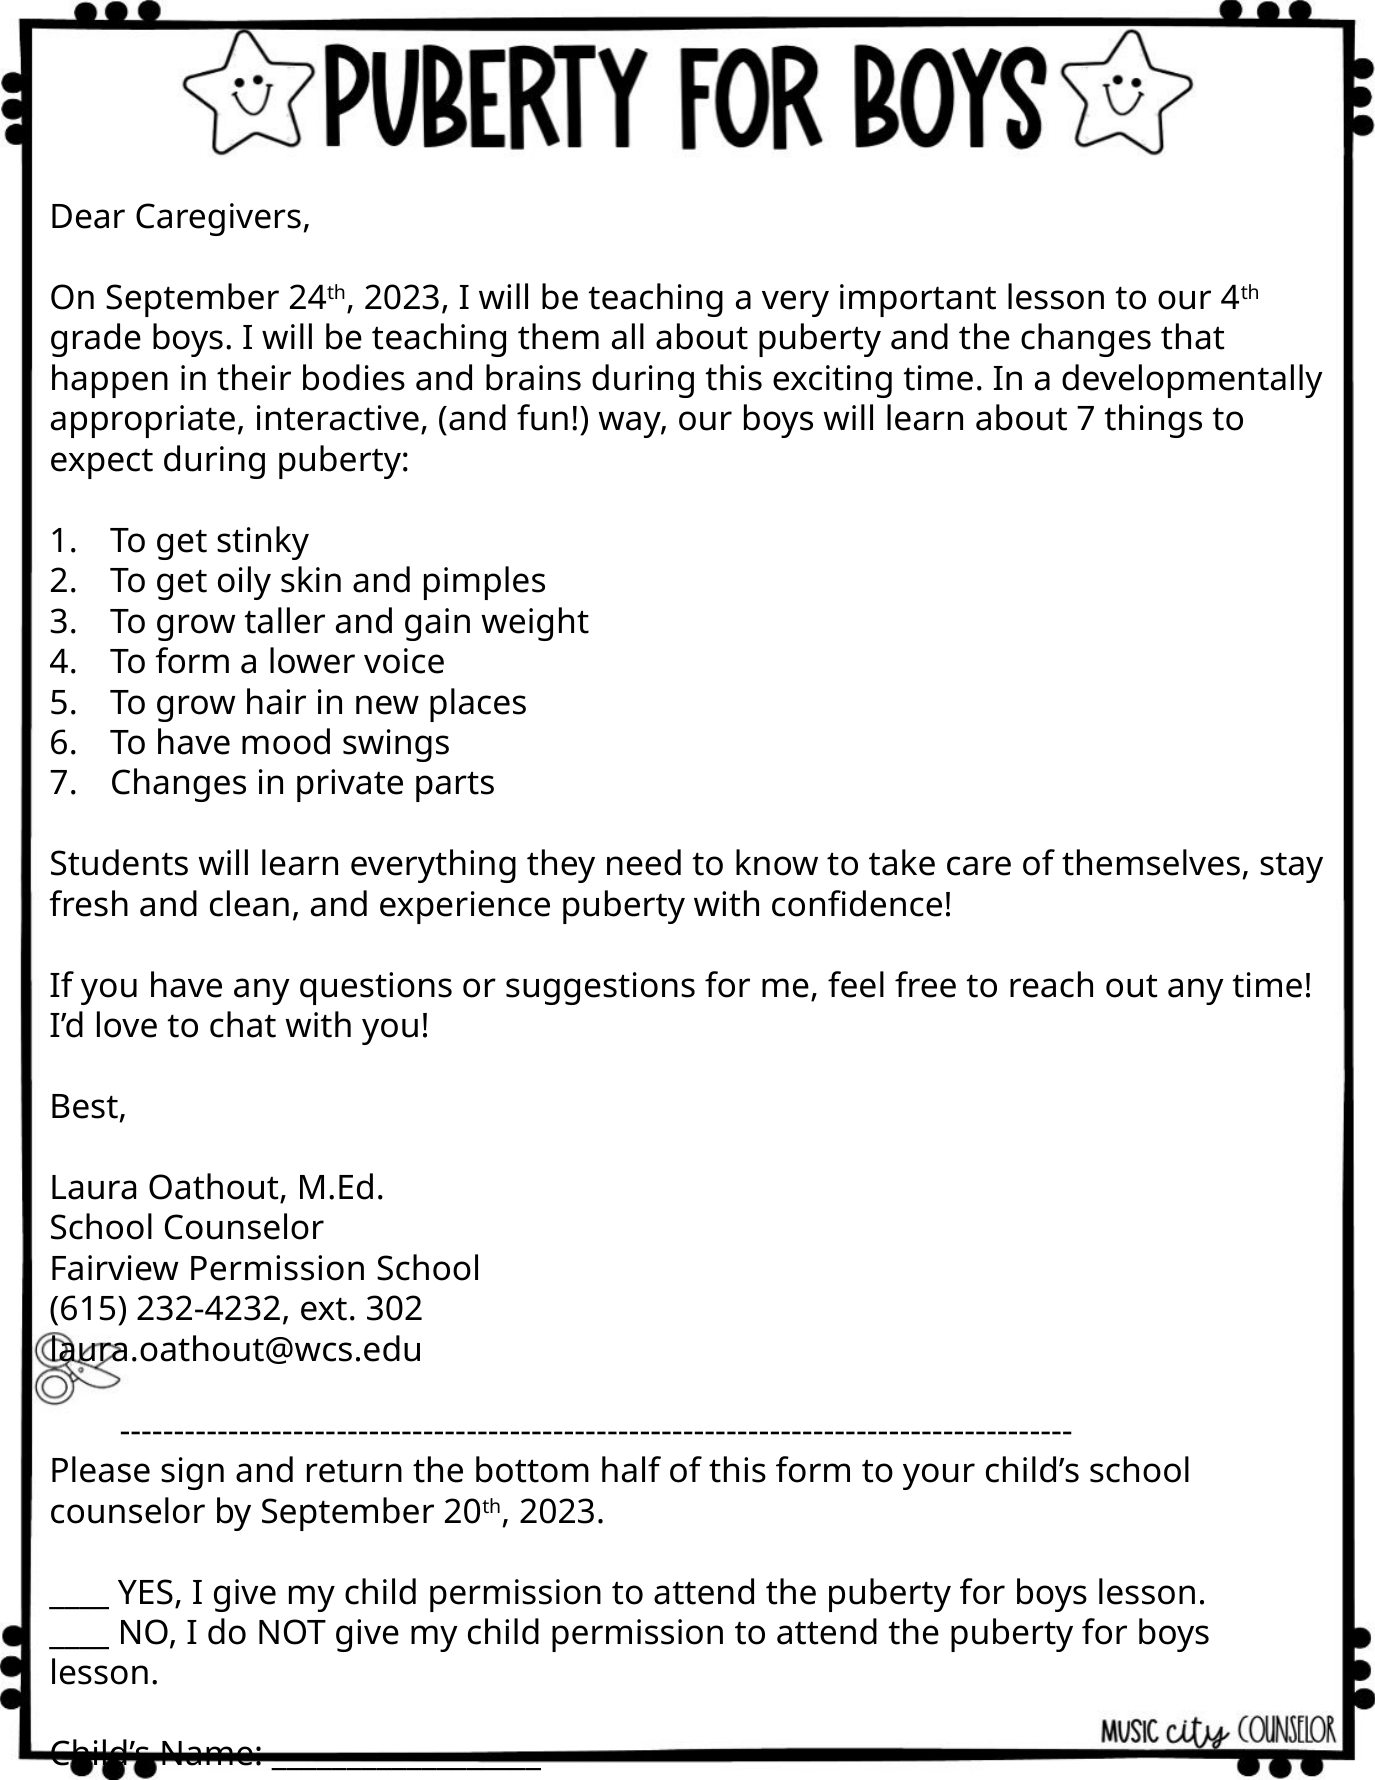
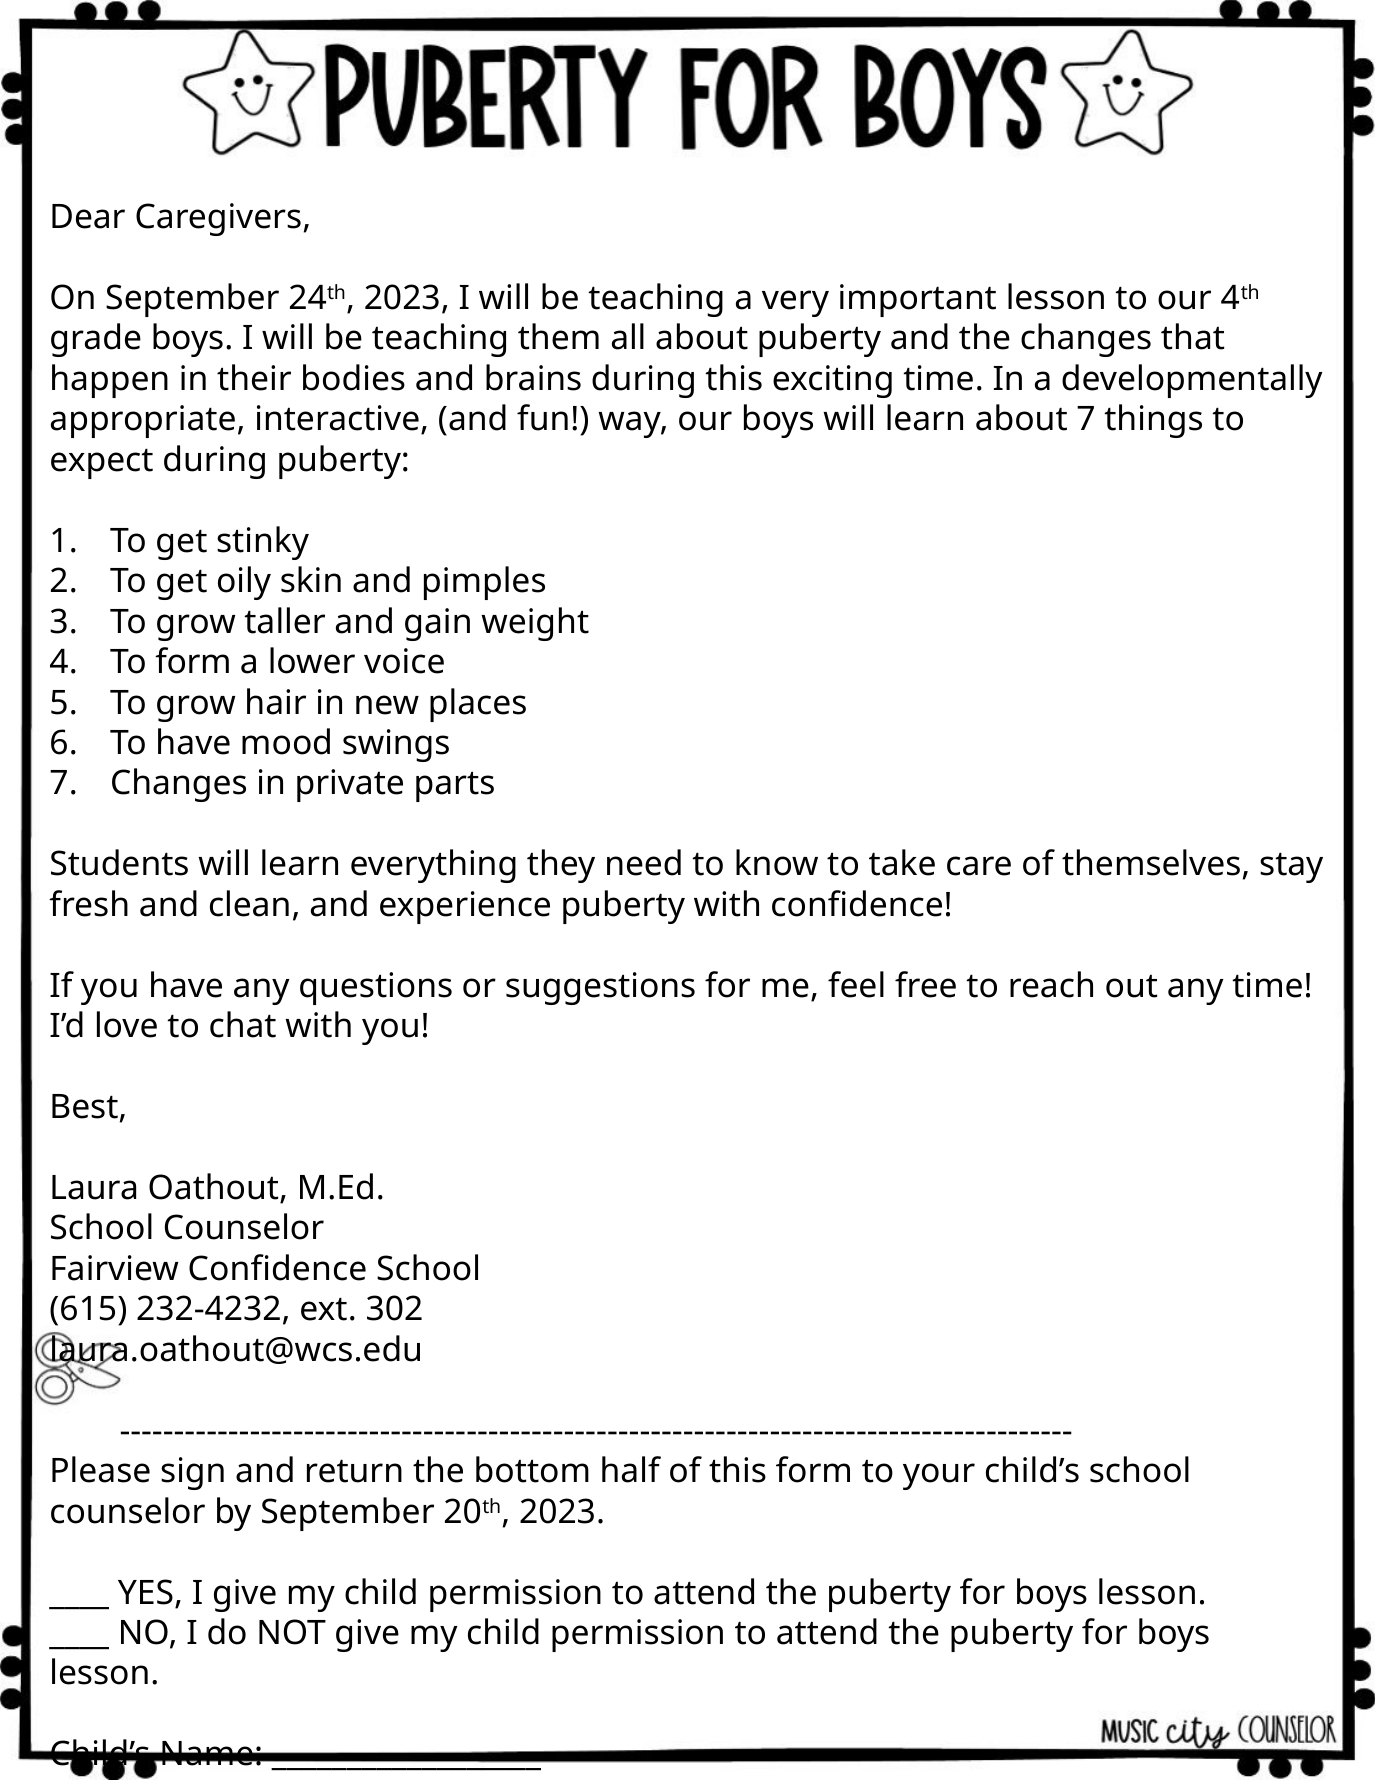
Fairview Permission: Permission -> Confidence (278, 1269)
